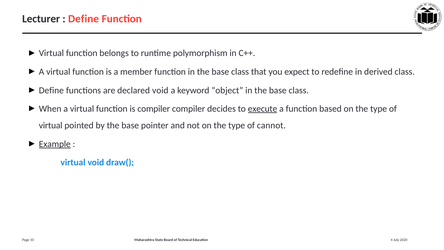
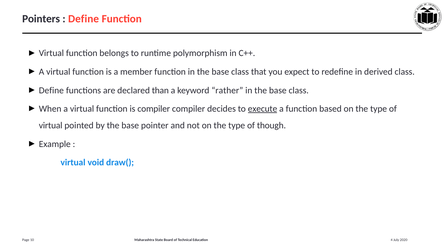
Lecturer: Lecturer -> Pointers (41, 19)
declared void: void -> than (160, 90)
object: object -> rather (227, 90)
cannot: cannot -> though (271, 125)
Example underline: present -> none (55, 144)
